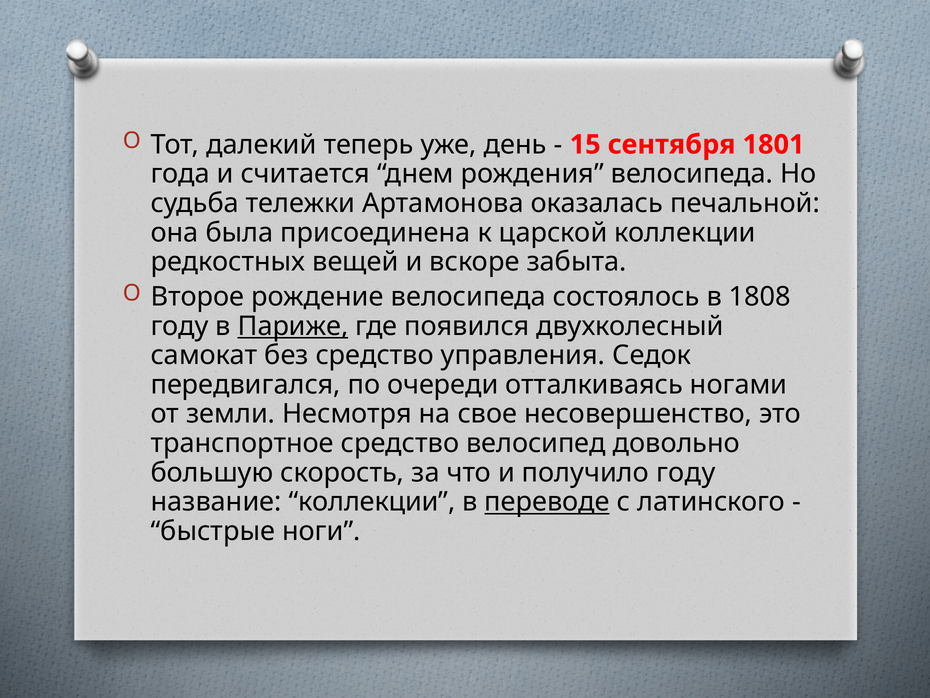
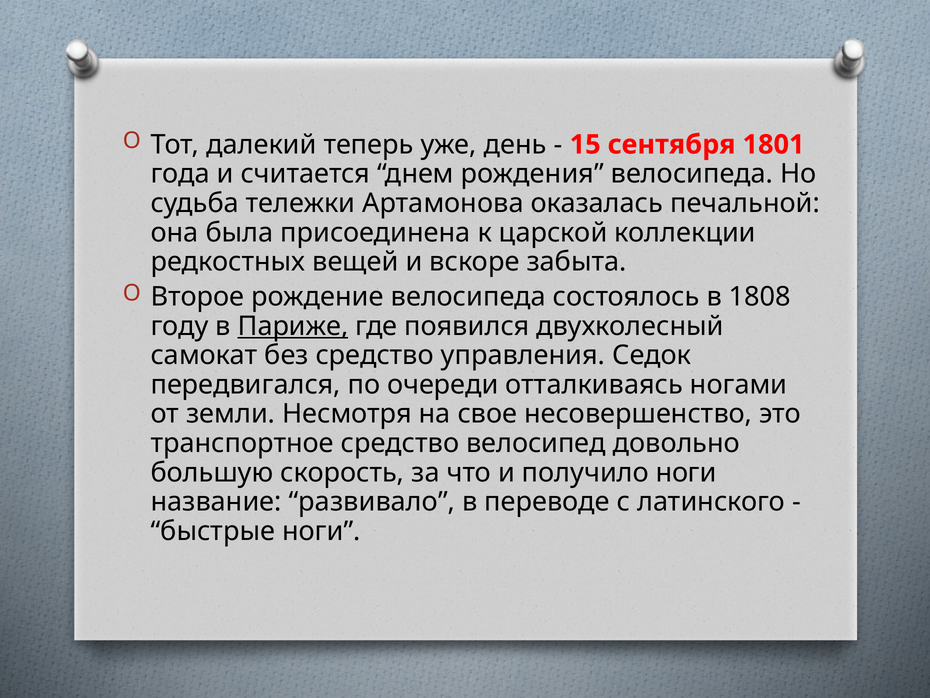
получило году: году -> ноги (686, 472)
название коллекции: коллекции -> развивало (372, 502)
переводе underline: present -> none (547, 502)
